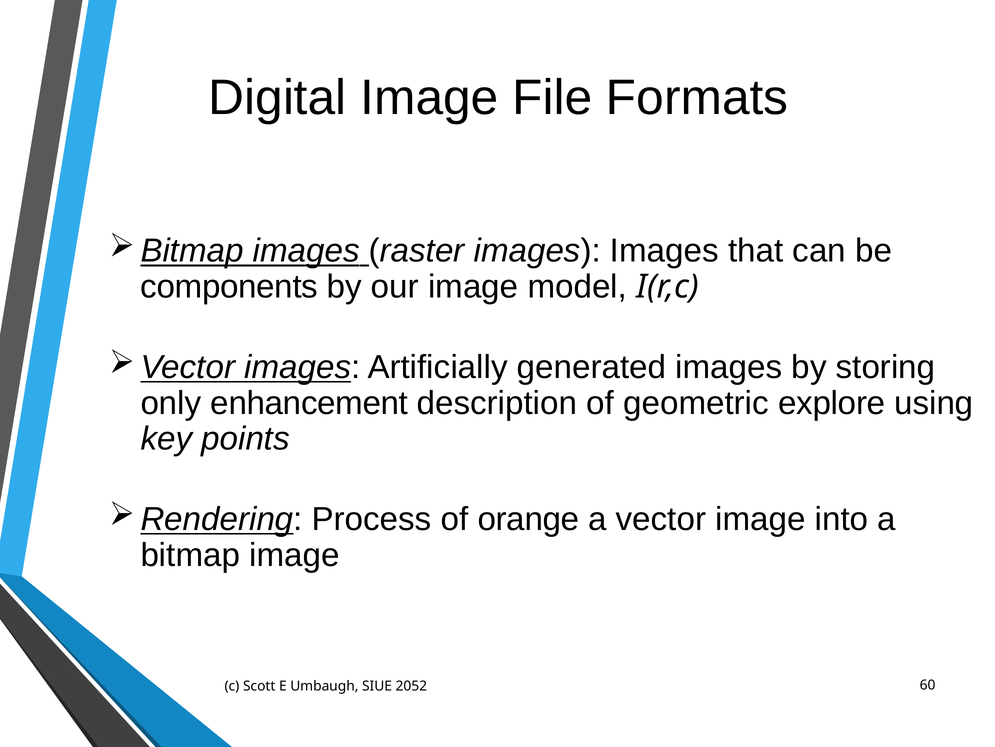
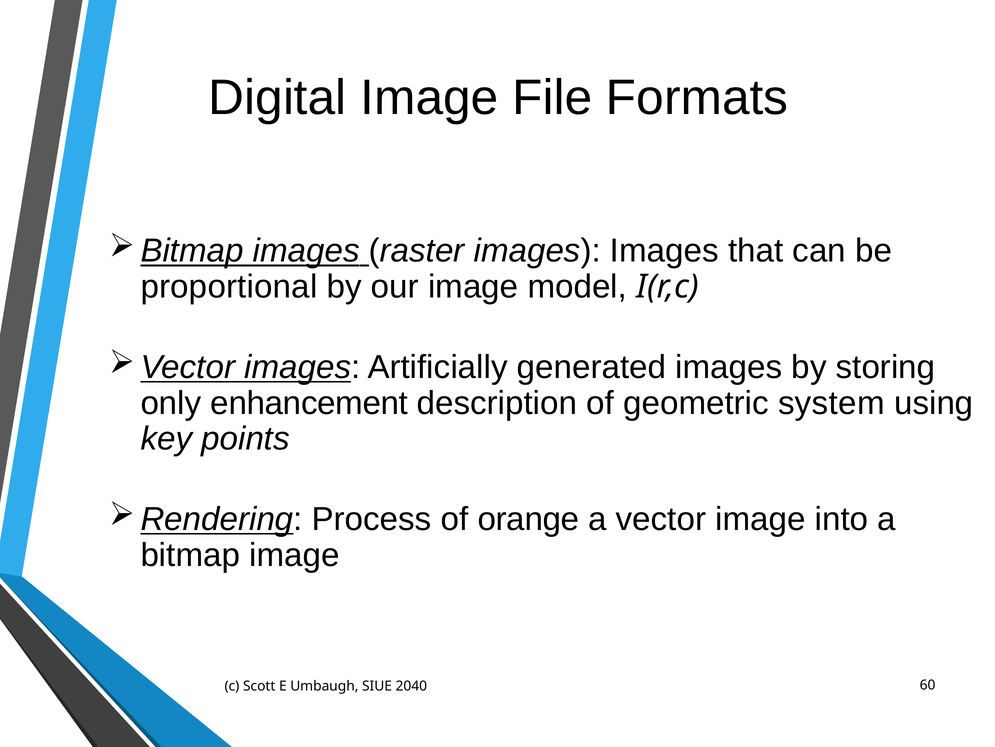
components: components -> proportional (229, 287)
explore: explore -> system (831, 403)
2052: 2052 -> 2040 (411, 685)
